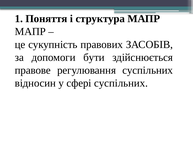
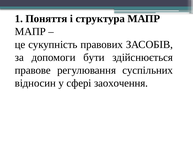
сфері суспільних: суспільних -> заохочення (121, 83)
